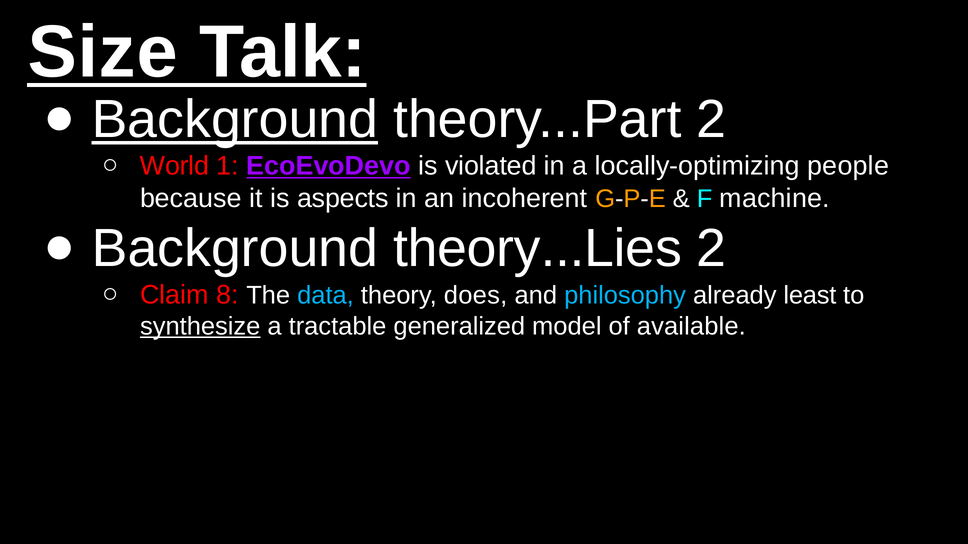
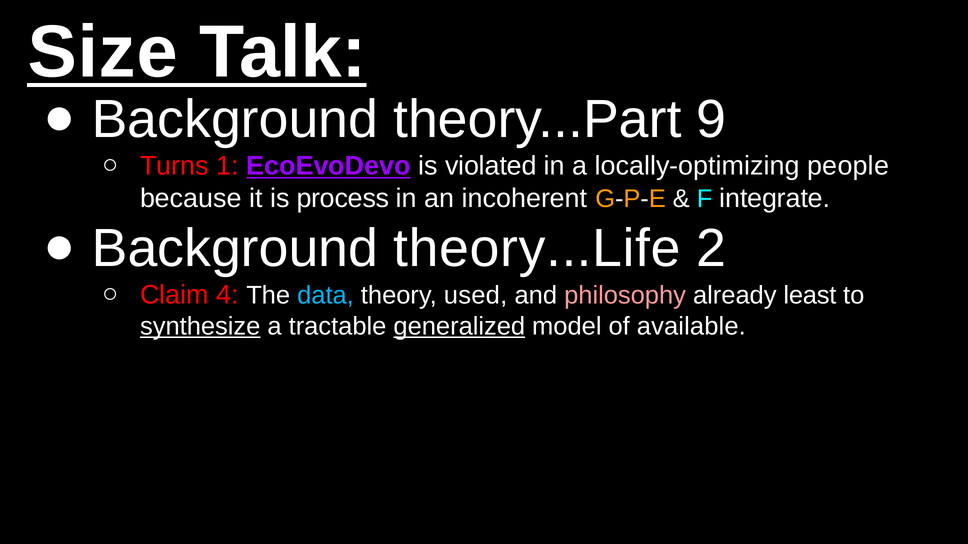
Background underline: present -> none (235, 120)
theory...Part 2: 2 -> 9 (711, 120)
World: World -> Turns (174, 166)
aspects: aspects -> process (343, 199)
machine: machine -> integrate (775, 199)
theory...Lies: theory...Lies -> theory...Life (537, 249)
8: 8 -> 4 (228, 295)
does: does -> used (476, 296)
philosophy colour: light blue -> pink (625, 296)
generalized underline: none -> present (459, 327)
